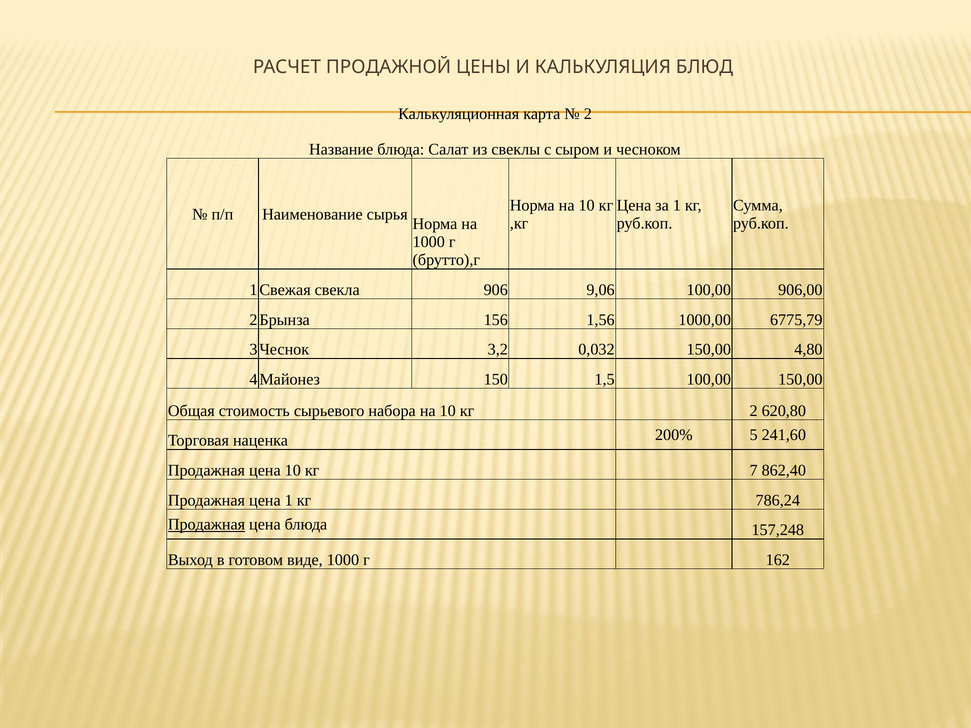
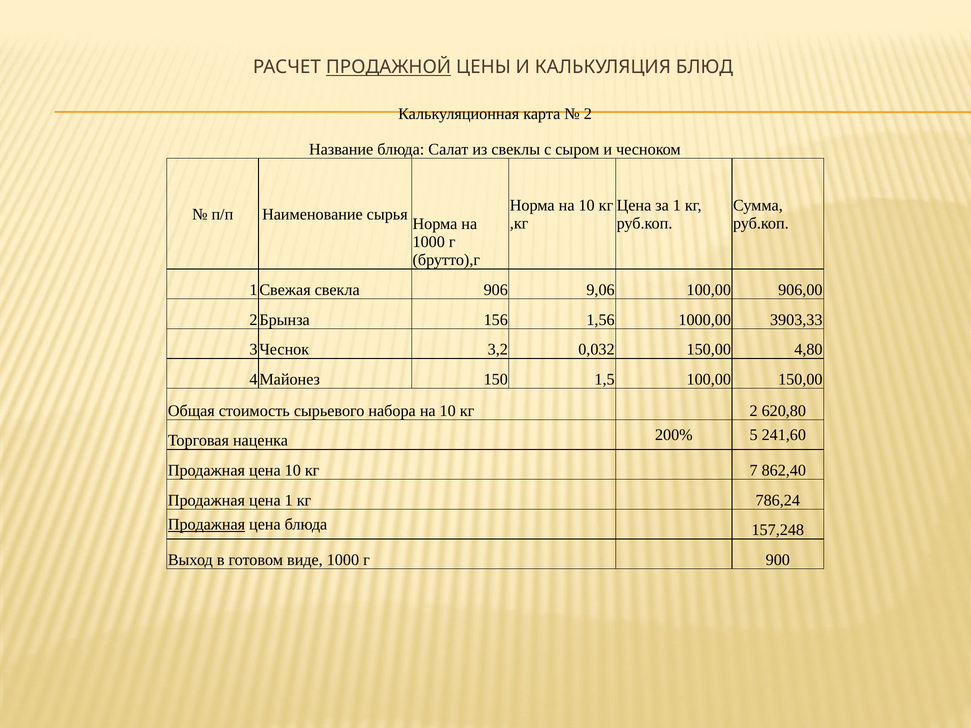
ПРОДАЖНОЙ underline: none -> present (389, 67)
6775,79: 6775,79 -> 3903,33 (796, 320)
162: 162 -> 900 (778, 560)
